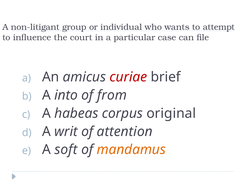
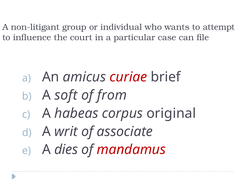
into: into -> soft (66, 95)
attention: attention -> associate (125, 131)
soft: soft -> dies (66, 149)
mandamus colour: orange -> red (131, 149)
